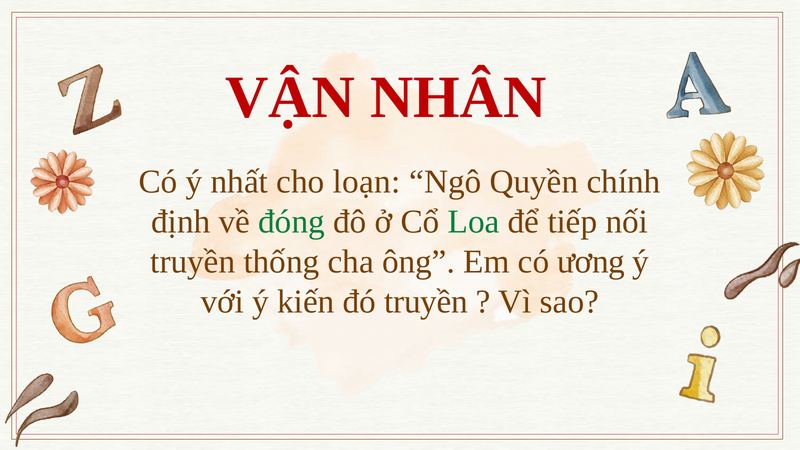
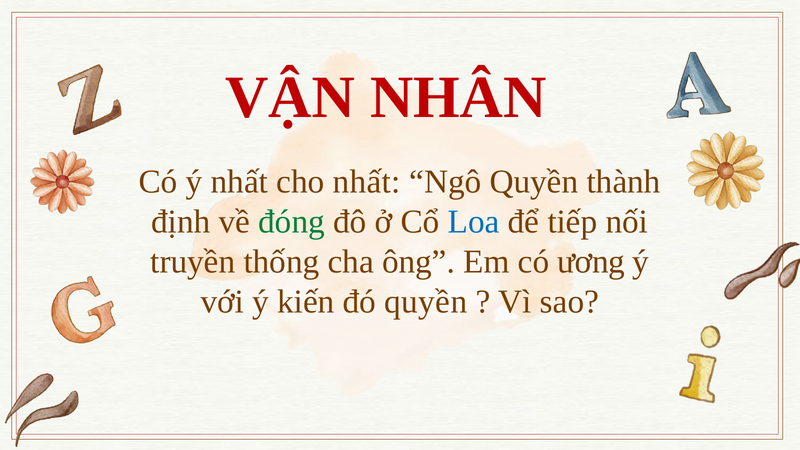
cho loạn: loạn -> nhất (367, 182)
chính: chính -> thành (624, 182)
Loa colour: green -> blue (474, 222)
đó truyền: truyền -> quyền (426, 302)
